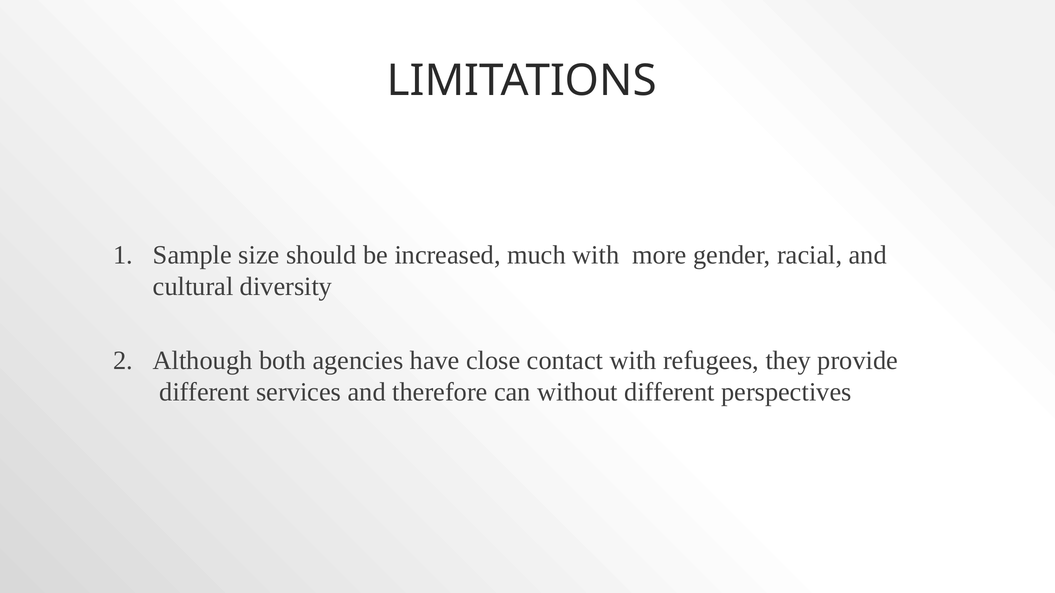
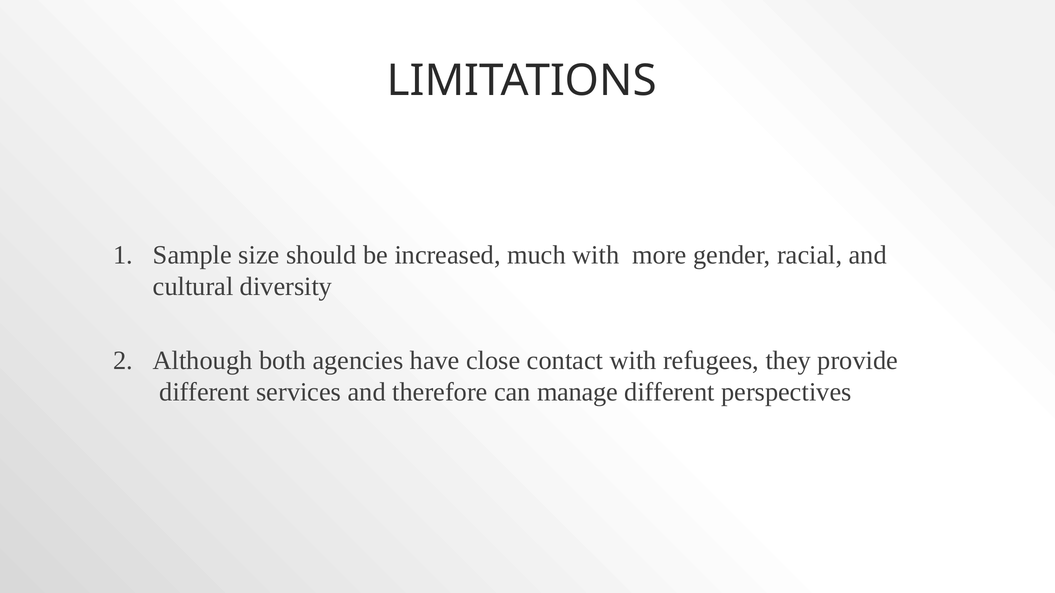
without: without -> manage (578, 393)
